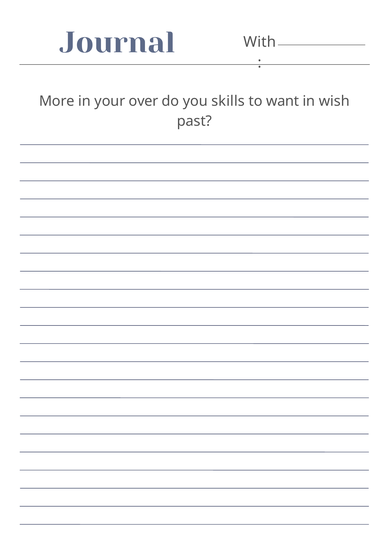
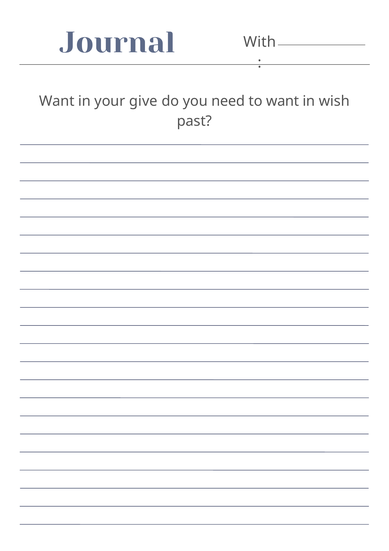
More: More -> Want (57, 101)
over: over -> give (143, 101)
skills: skills -> need (228, 101)
